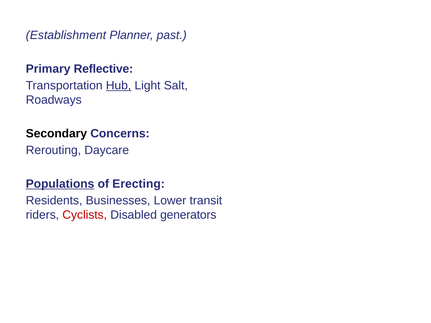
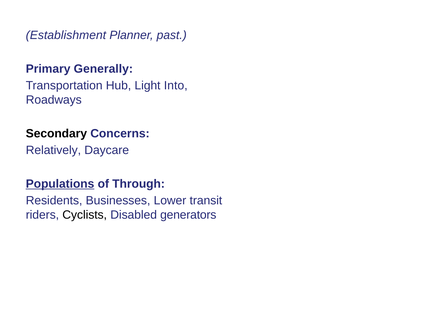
Reflective: Reflective -> Generally (103, 69)
Hub underline: present -> none (119, 86)
Salt: Salt -> Into (176, 86)
Rerouting: Rerouting -> Relatively (53, 150)
Erecting: Erecting -> Through (139, 184)
Cyclists colour: red -> black (85, 215)
